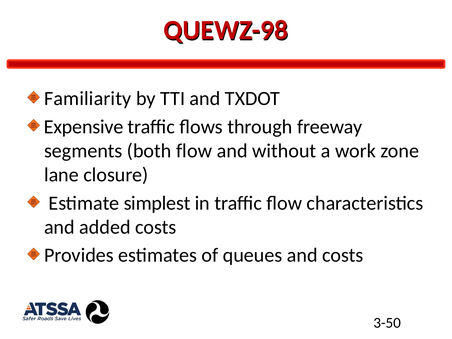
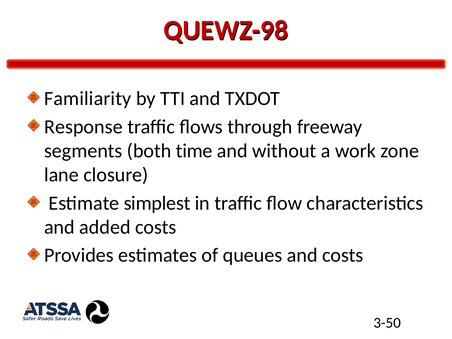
Expensive: Expensive -> Response (83, 127)
both flow: flow -> time (194, 151)
